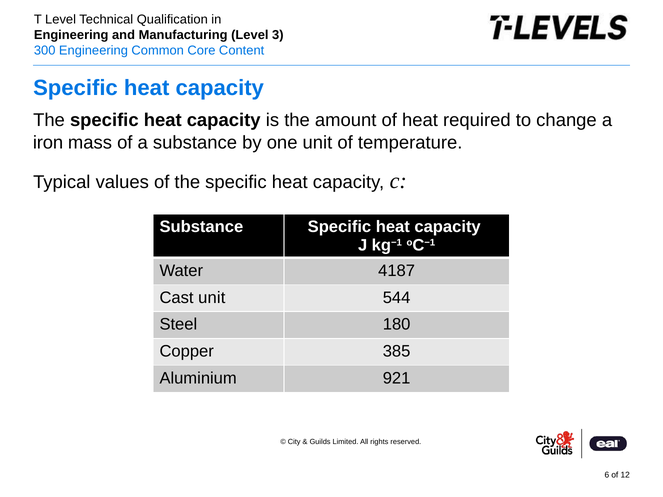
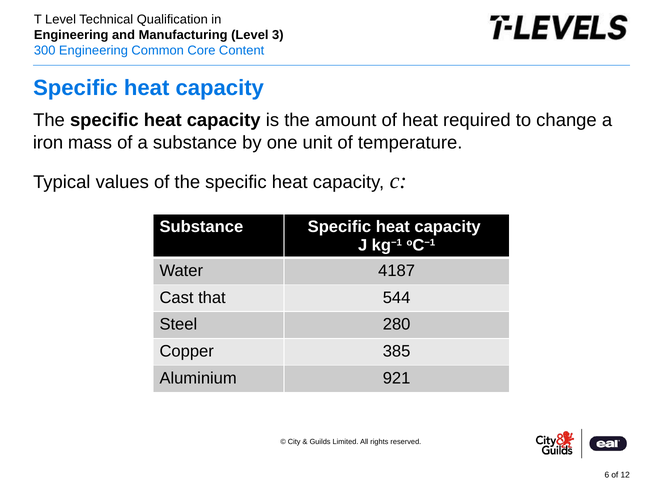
Cast unit: unit -> that (212, 298)
180: 180 -> 280 (397, 325)
